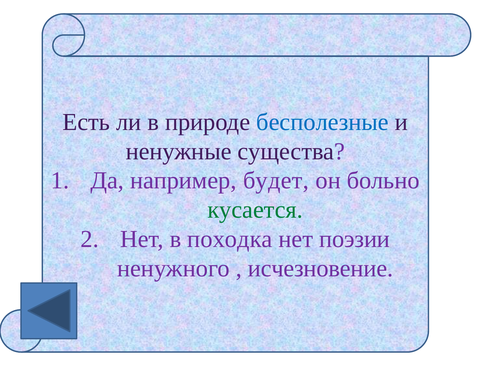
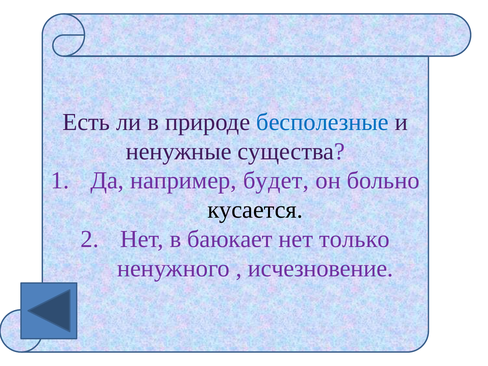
кусается colour: green -> black (255, 210)
походка: походка -> баюкает (230, 239)
поэзии: поэзии -> только (354, 239)
